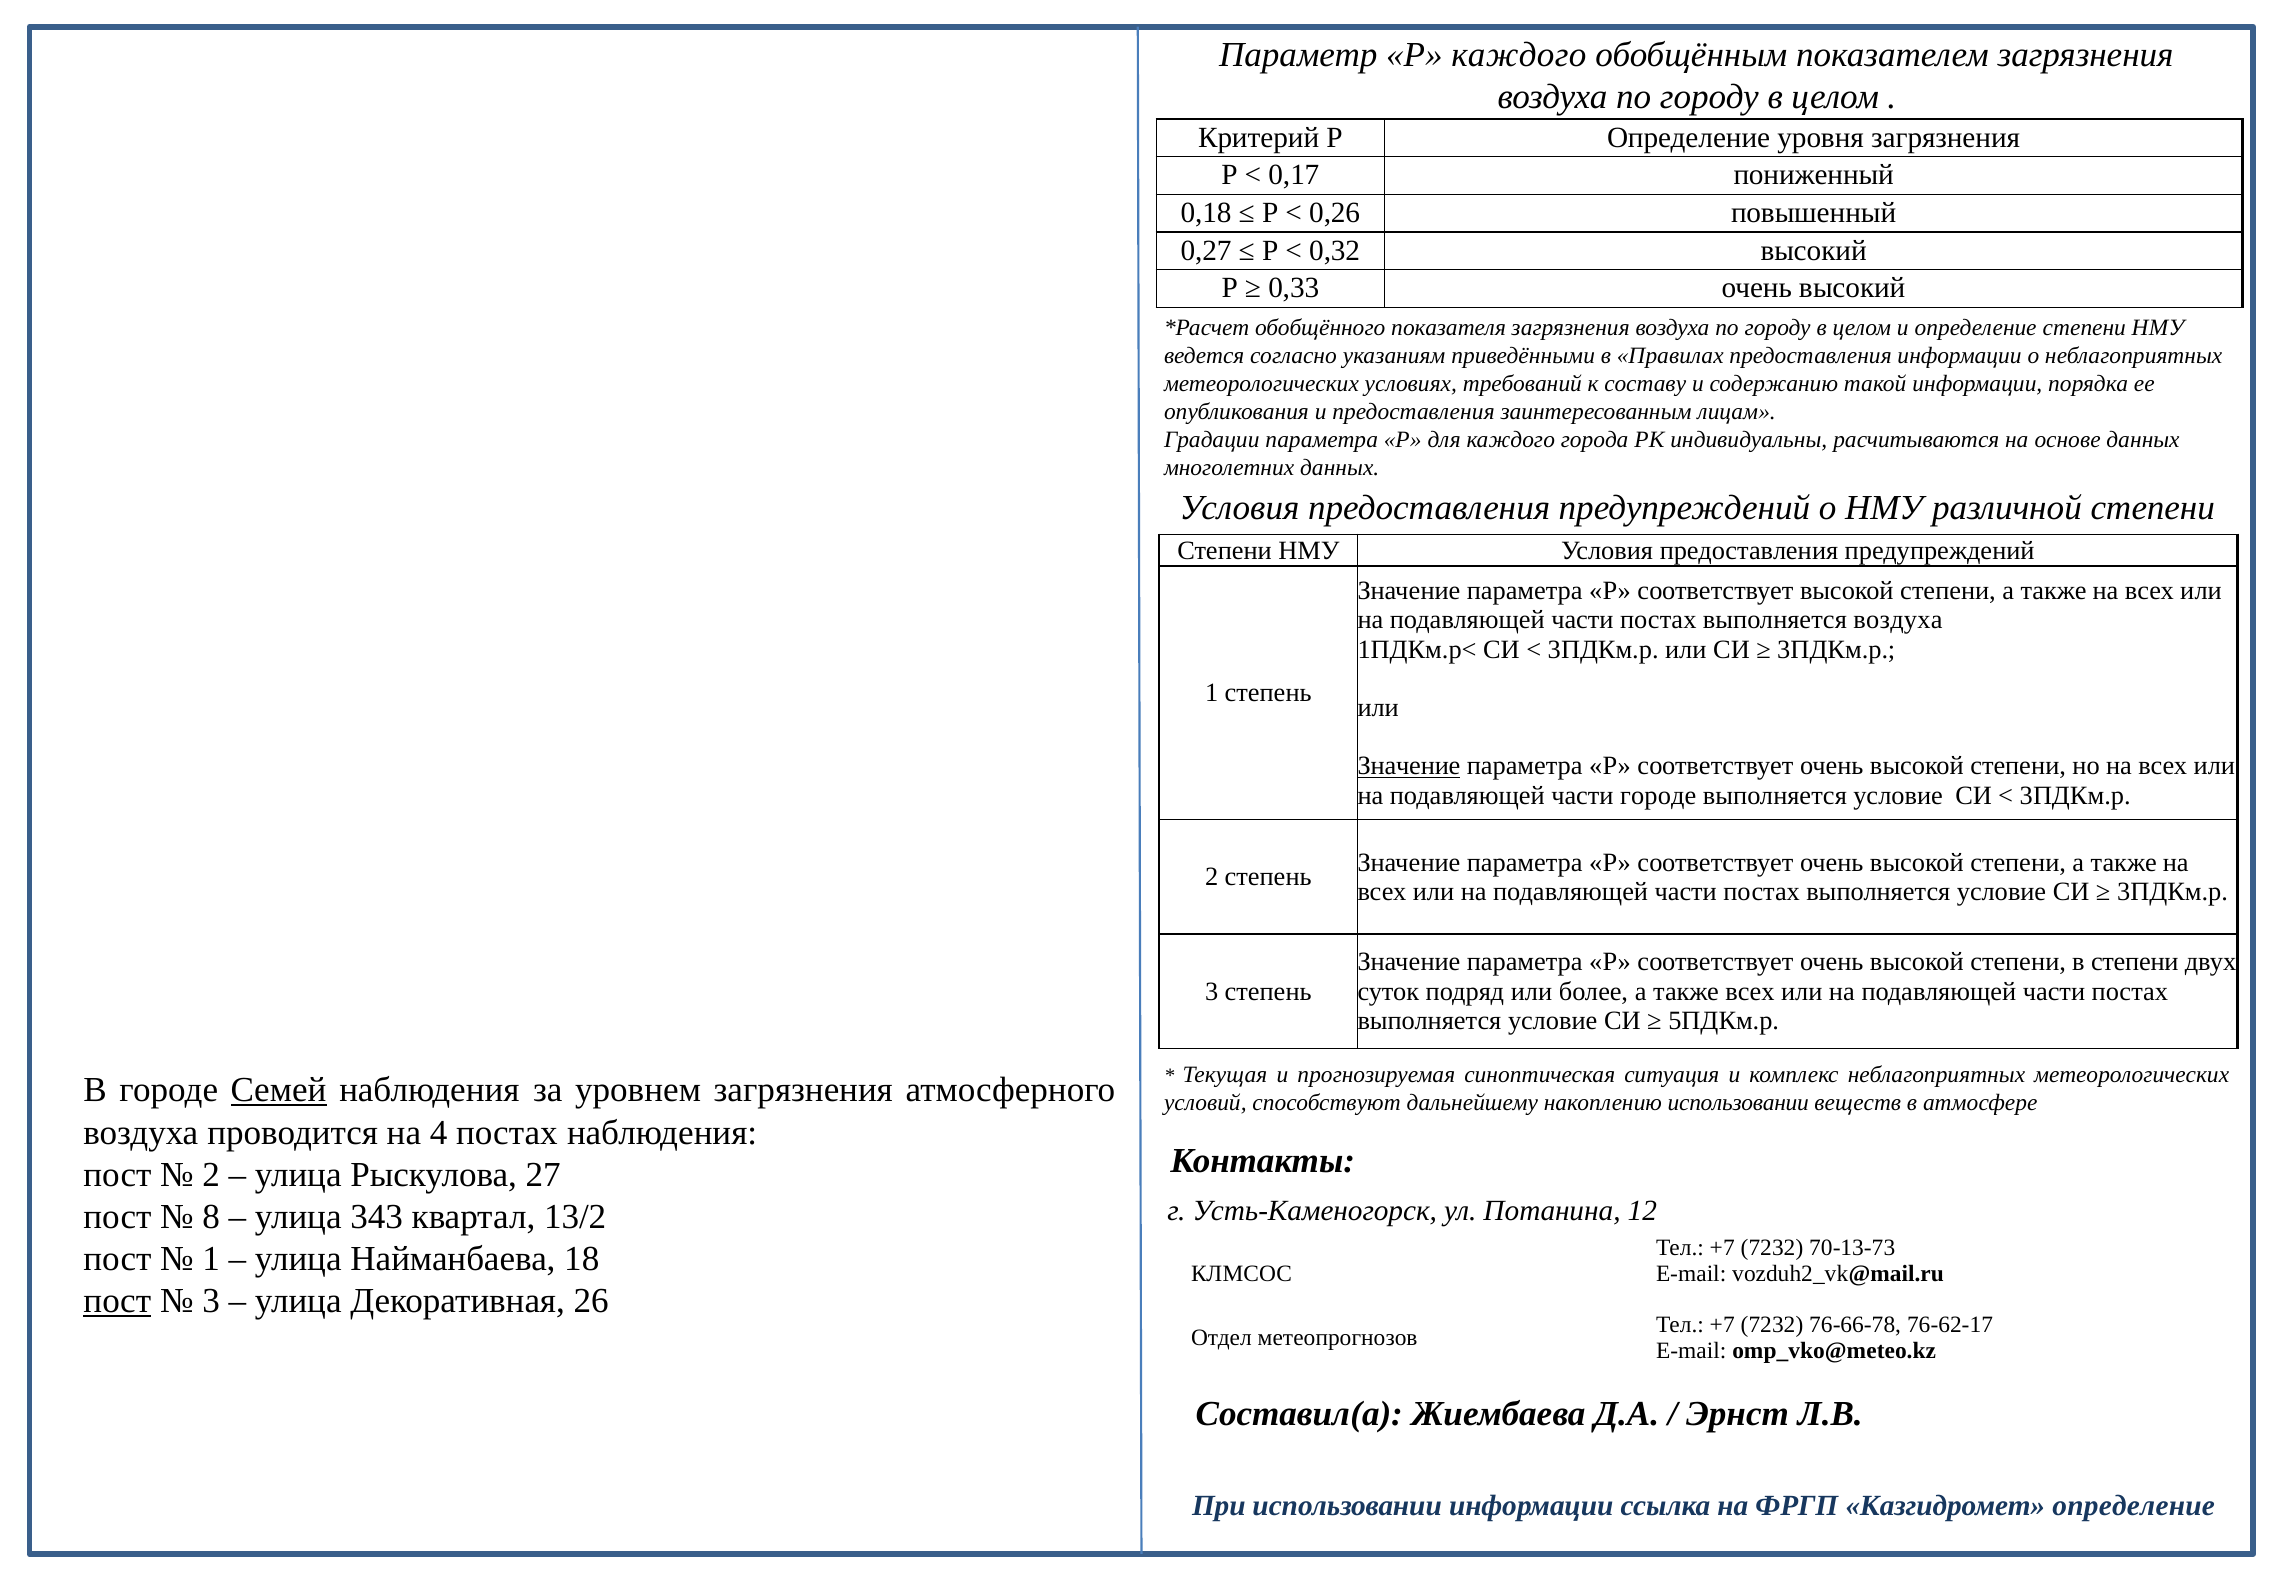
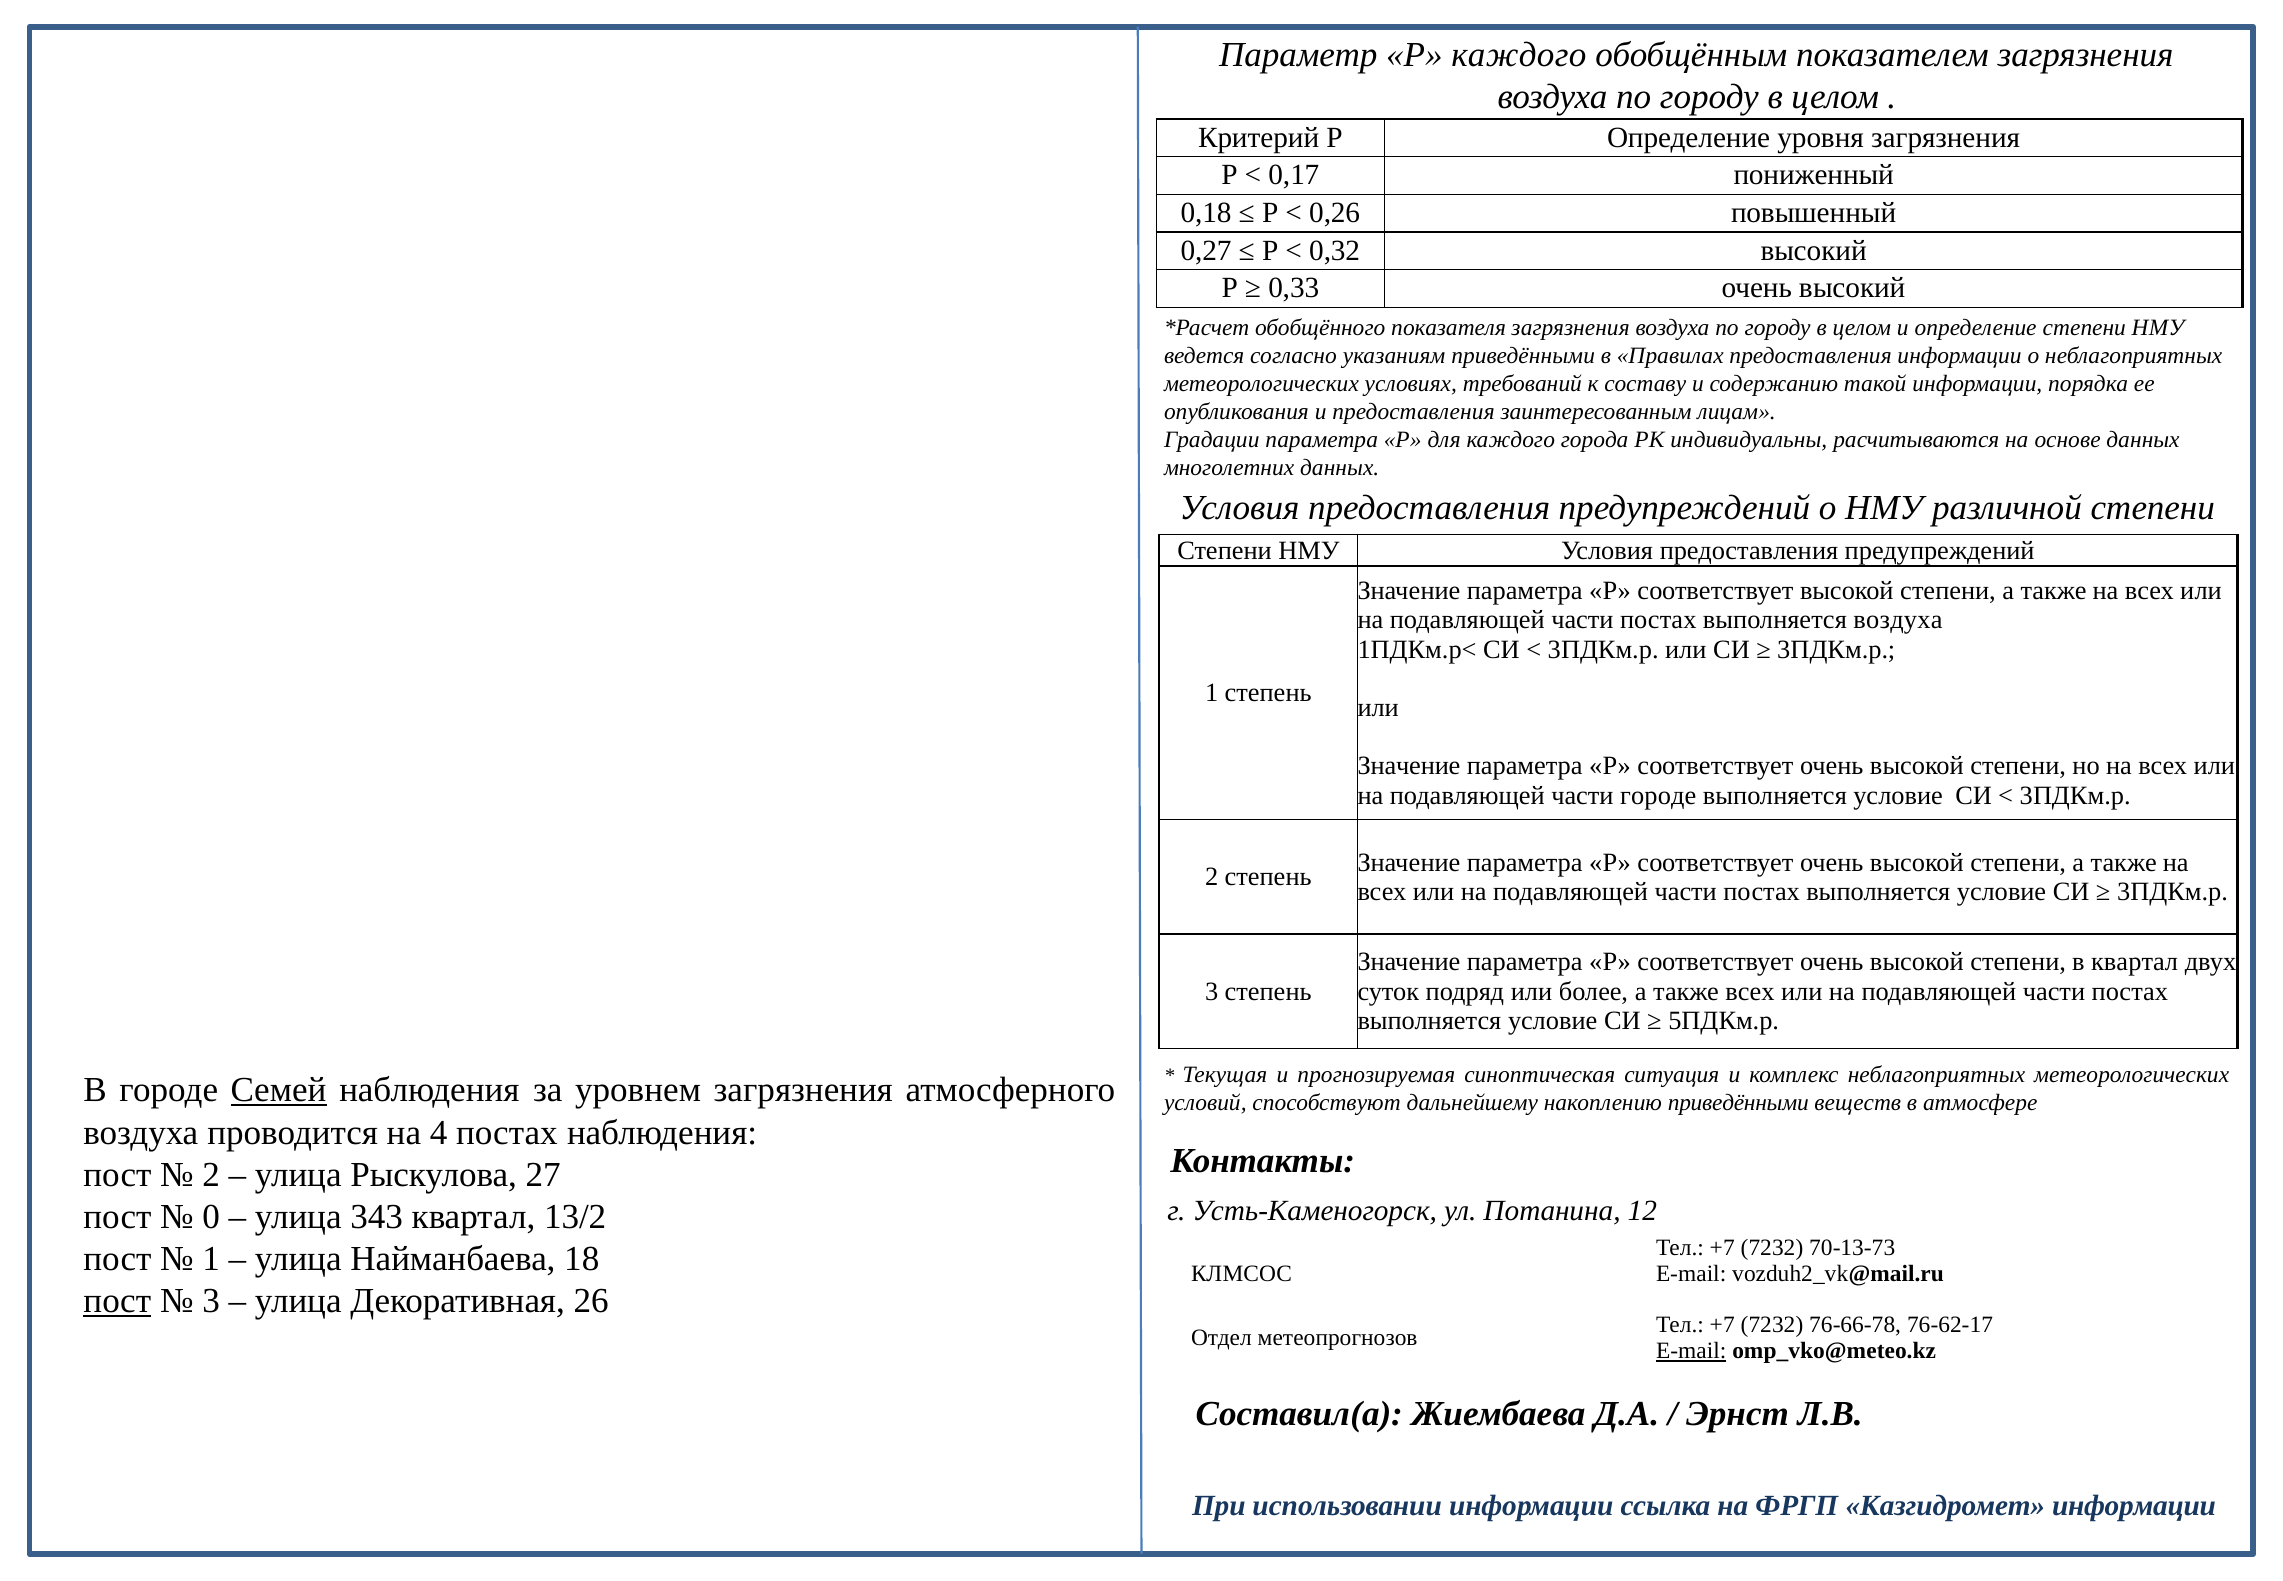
Значение underline: present -> none (1409, 766)
в степени: степени -> квартал (2135, 962)
накоплению использовании: использовании -> приведёнными (1738, 1102)
8: 8 -> 0 (211, 1216)
E-mail underline: none -> present (1691, 1350)
Казгидромет определение: определение -> информации (2134, 1505)
